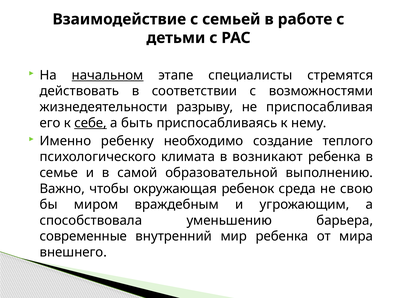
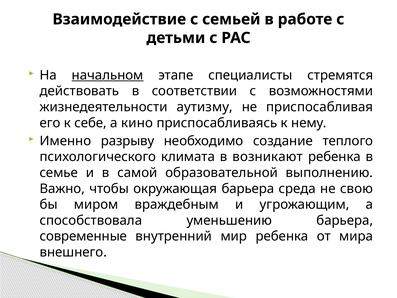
разрыву: разрыву -> аутизму (205, 107)
себе underline: present -> none (91, 123)
быть: быть -> кино (137, 123)
ребенку: ребенку -> разрыву (128, 141)
окружающая ребенок: ребенок -> барьера (248, 189)
